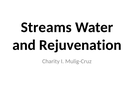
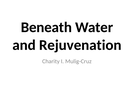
Streams: Streams -> Beneath (46, 27)
